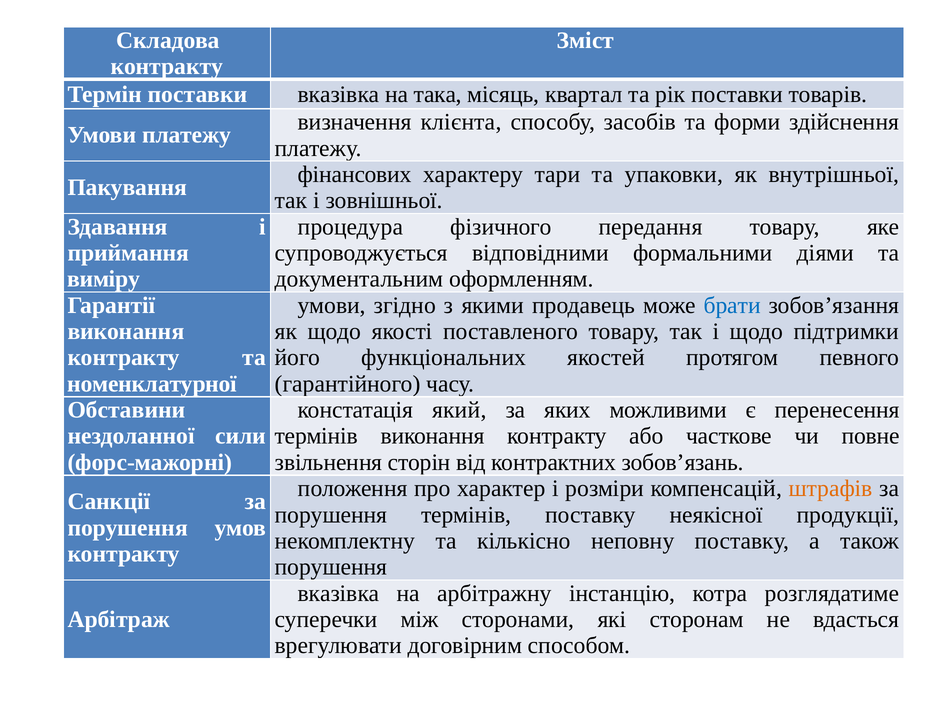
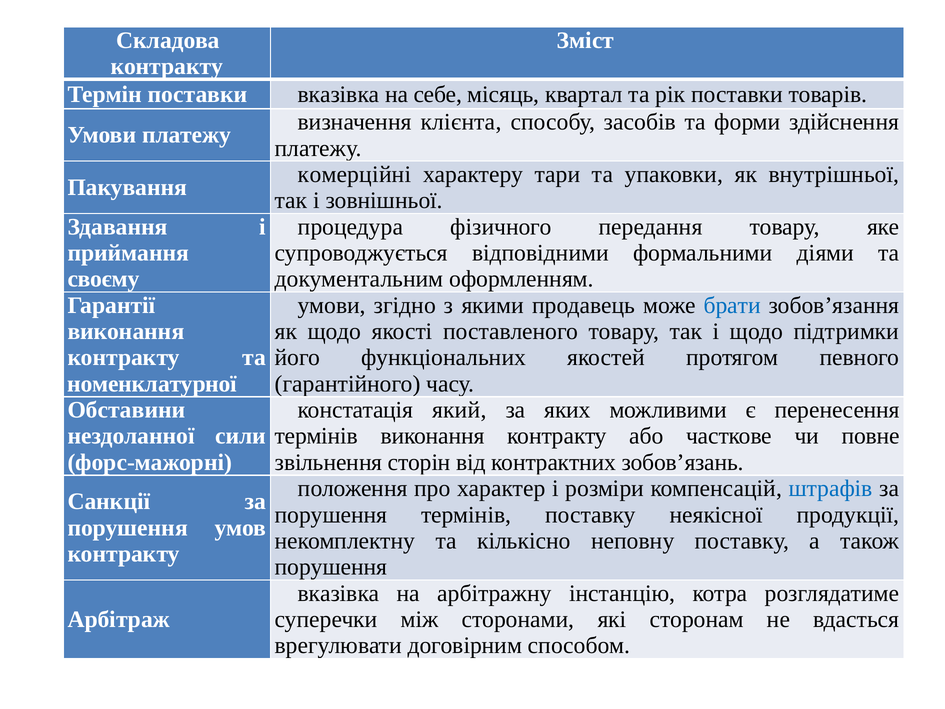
така: така -> себе (438, 94)
фінансових: фінансових -> комерційні (355, 174)
виміру: виміру -> своєму (103, 279)
штрафів colour: orange -> blue (831, 488)
